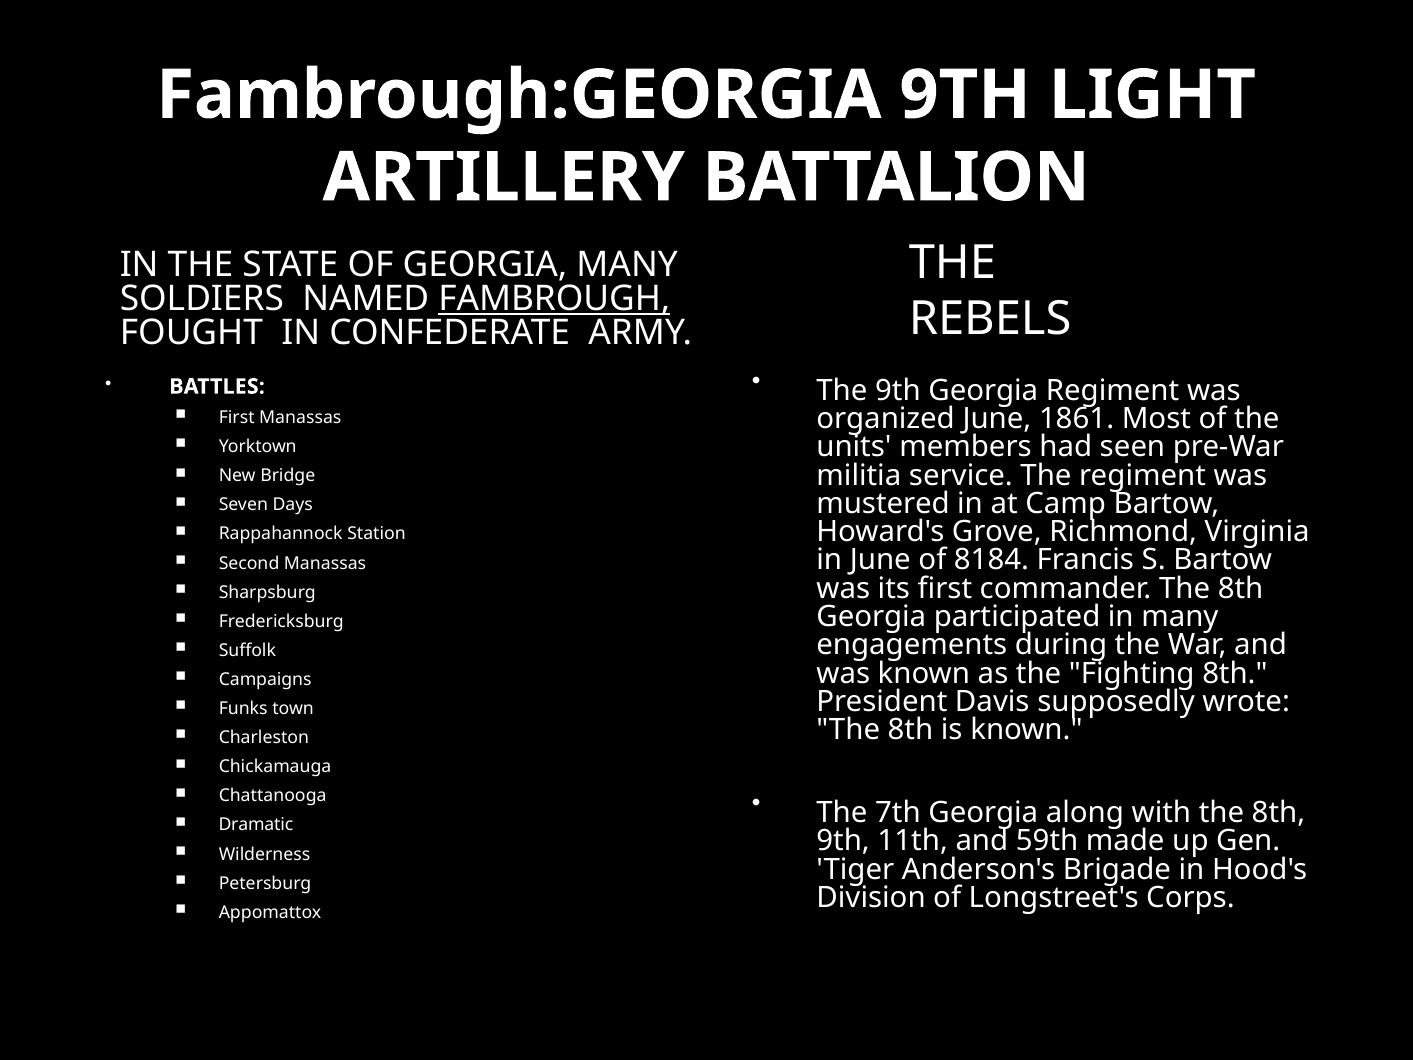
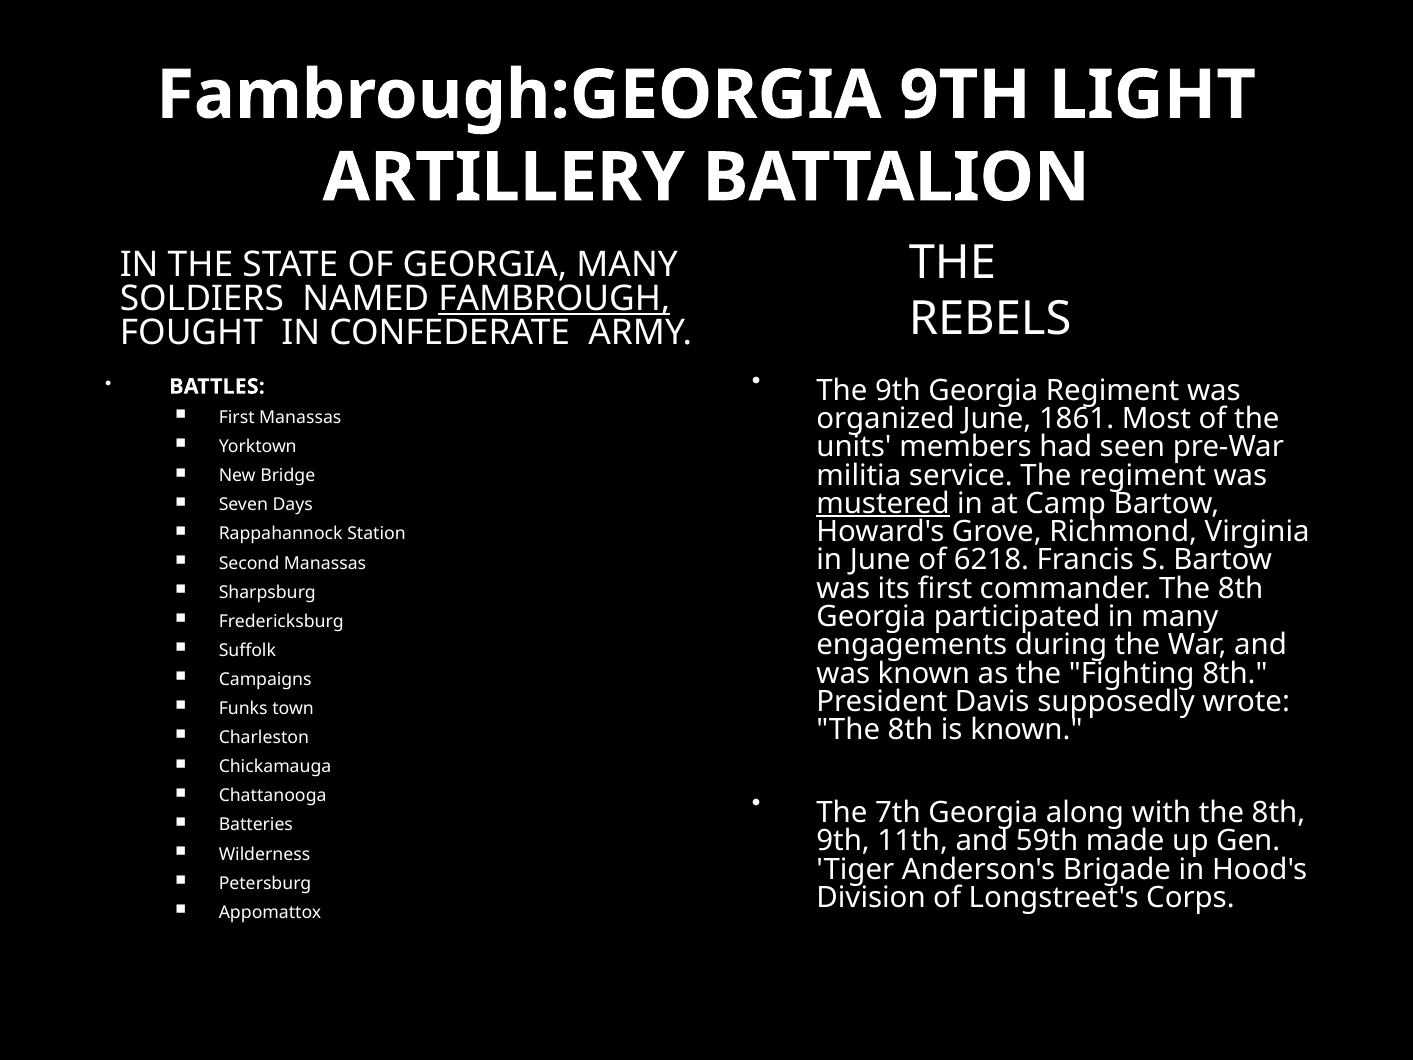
mustered underline: none -> present (883, 504)
8184: 8184 -> 6218 (991, 560)
Dramatic: Dramatic -> Batteries (256, 825)
